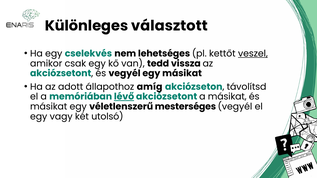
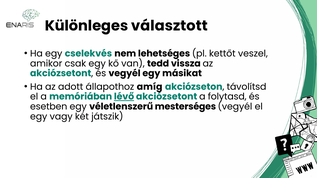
veszel underline: present -> none (253, 54)
a másikat: másikat -> folytasd (227, 97)
másikat: másikat -> esetben (49, 107)
utolsó: utolsó -> játszik (107, 117)
